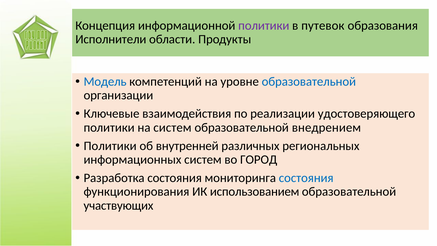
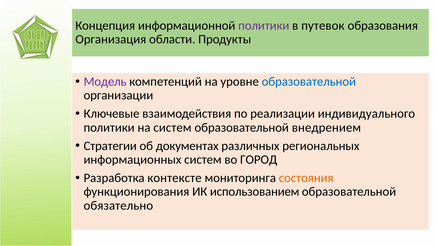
Исполнители: Исполнители -> Организация (111, 39)
Модель colour: blue -> purple (105, 82)
удостоверяющего: удостоверяющего -> индивидуального (366, 114)
Политики: Политики -> Стратегии (110, 146)
внутренней: внутренней -> документах (187, 146)
Разработка состояния: состояния -> контексте (175, 178)
состояния colour: blue -> orange (306, 178)
участвующих: участвующих -> обязательно (118, 205)
